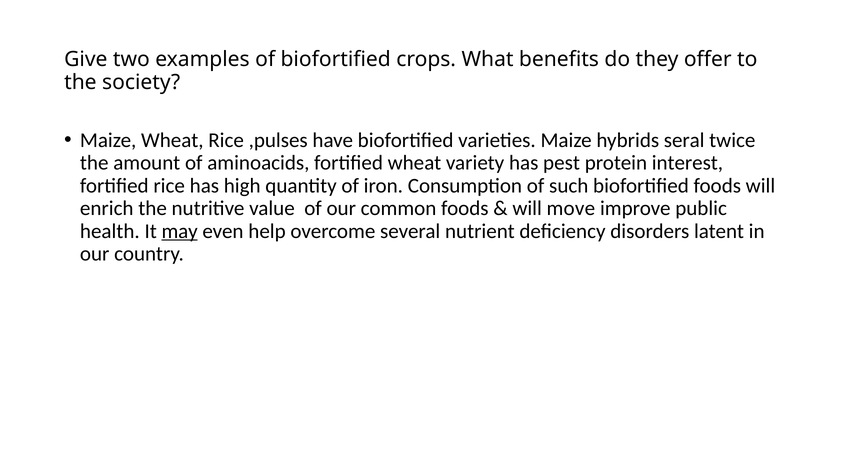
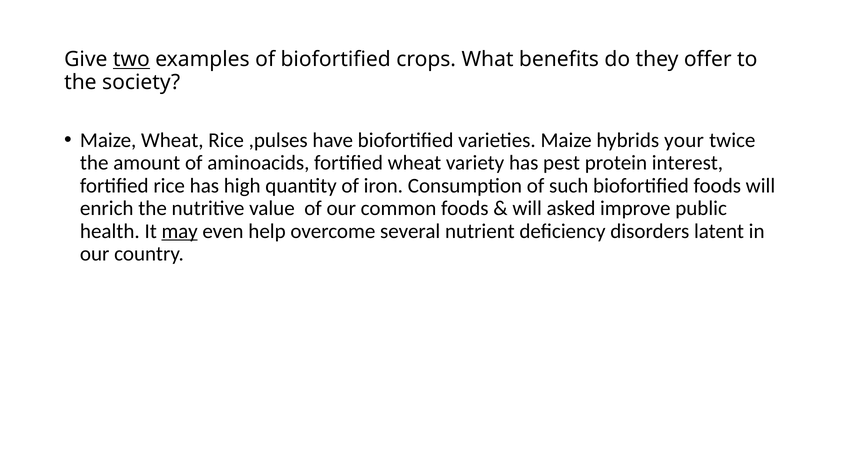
two underline: none -> present (131, 59)
seral: seral -> your (684, 140)
move: move -> asked (571, 209)
